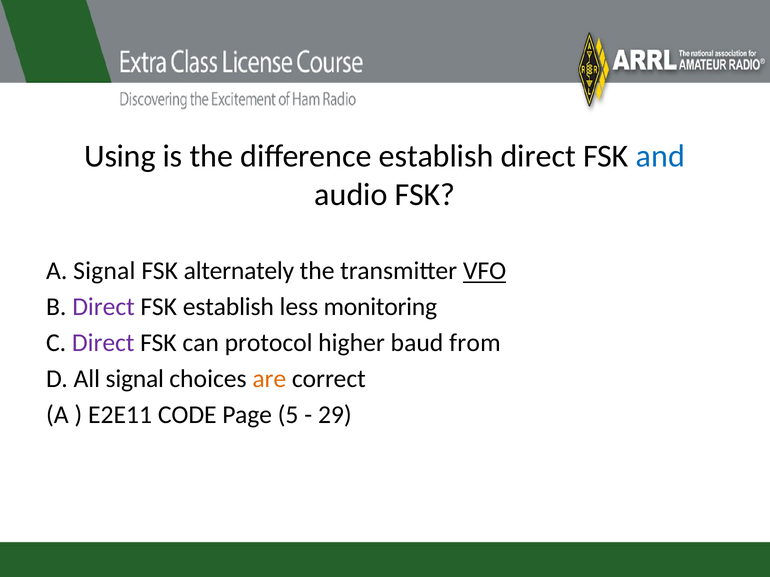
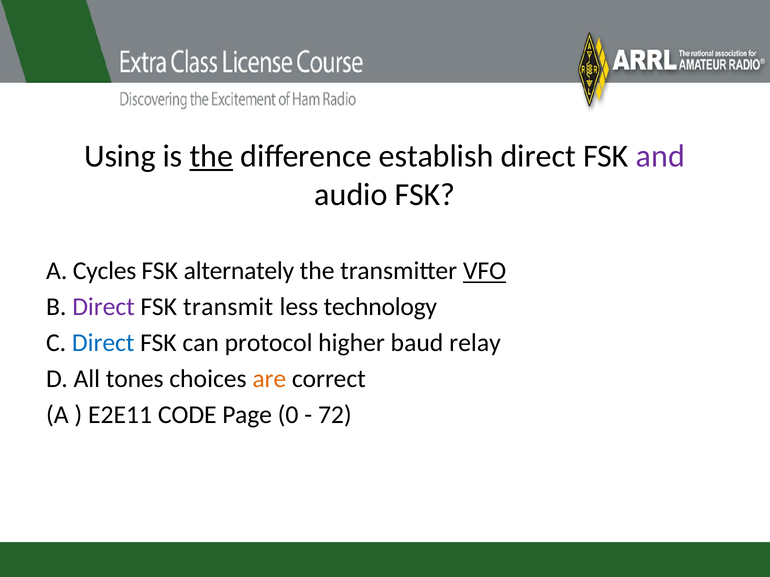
the underline: none -> present (211, 156)
and colour: blue -> purple (660, 156)
A Signal: Signal -> Cycles (105, 271)
FSK establish: establish -> transmit (228, 307)
monitoring: monitoring -> technology (380, 307)
Direct colour: purple -> blue (103, 343)
from: from -> relay (475, 343)
All signal: signal -> tones (135, 379)
5: 5 -> 0 (288, 415)
29: 29 -> 72 (335, 415)
